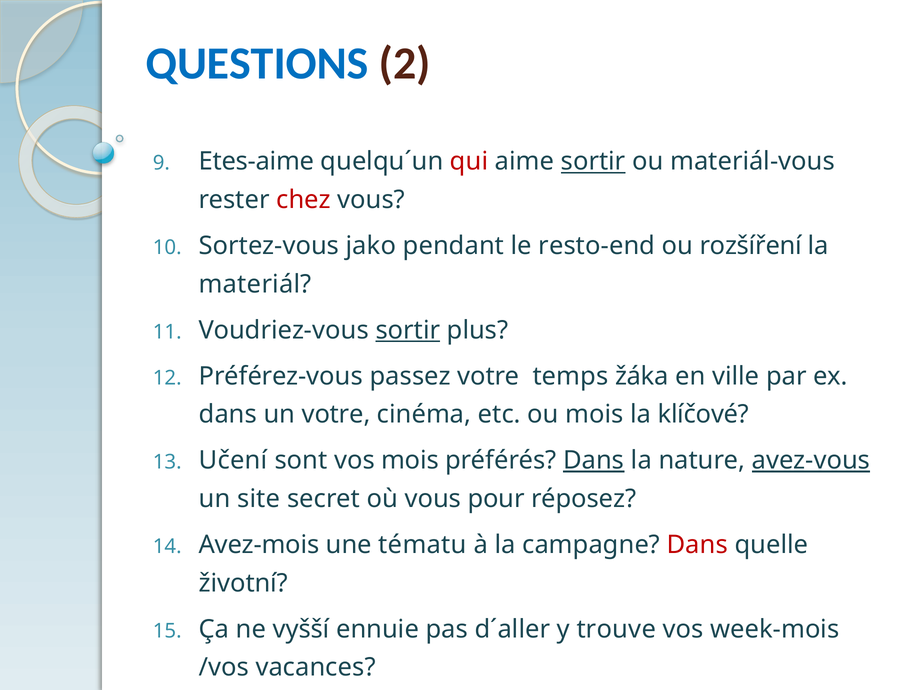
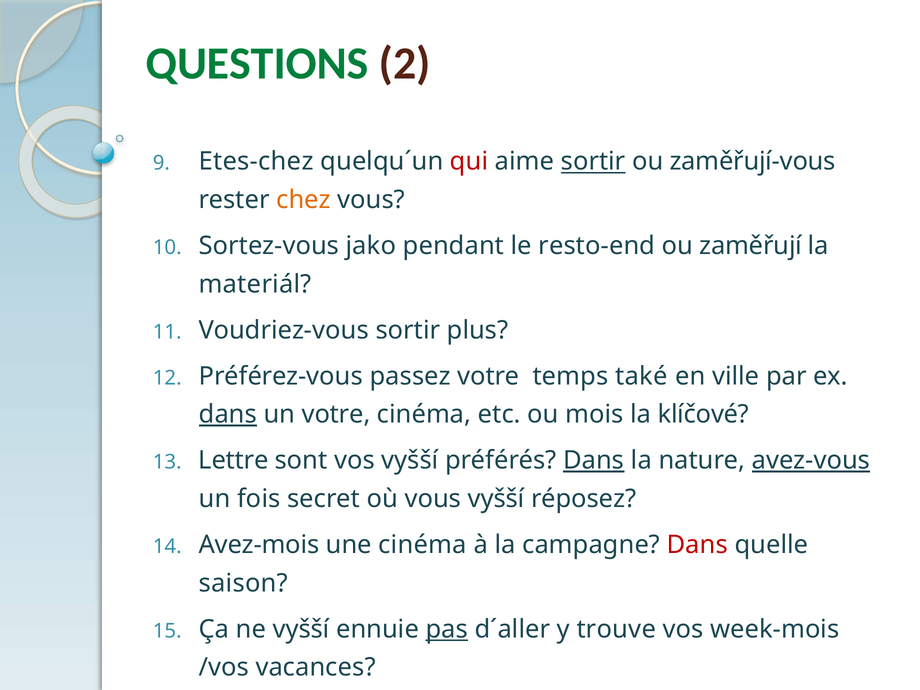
QUESTIONS colour: blue -> green (257, 64)
Etes-aime: Etes-aime -> Etes-chez (256, 162)
materiál-vous: materiál-vous -> zaměřují-vous (753, 162)
chez colour: red -> orange (304, 200)
rozšíření: rozšíření -> zaměřují (751, 246)
sortir underline: present -> none (408, 330)
žáka: žáka -> také (642, 376)
dans underline: none -> present (228, 415)
Učení: Učení -> Lettre (233, 461)
vos mois: mois -> vyšší (410, 461)
site: site -> fois (259, 499)
vous pour: pour -> vyšší (496, 499)
une tématu: tématu -> cinéma (423, 545)
životní: životní -> saison (243, 583)
pas underline: none -> present (447, 629)
